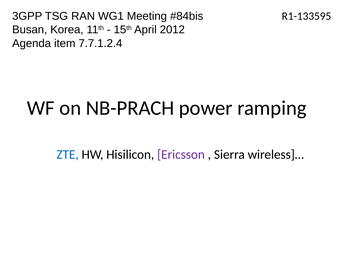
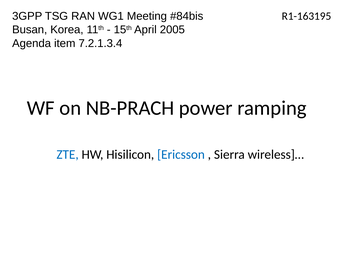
R1-133595: R1-133595 -> R1-163195 (306, 16)
2012: 2012 -> 2005 (172, 30)
7.7.1.2.4: 7.7.1.2.4 -> 7.2.1.3.4 (100, 43)
Ericsson colour: purple -> blue (181, 154)
